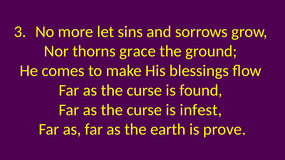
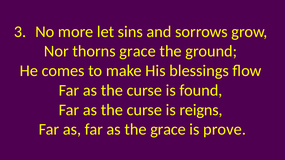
infest: infest -> reigns (201, 110)
the earth: earth -> grace (168, 130)
